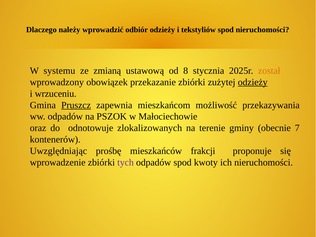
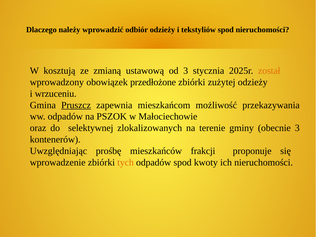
systemu: systemu -> kosztują (59, 71)
od 8: 8 -> 3 (186, 71)
przekazanie: przekazanie -> przedłożone (153, 82)
odzieży underline: present -> none (253, 82)
odnotowuje: odnotowuje -> selektywnej (91, 128)
obecnie 7: 7 -> 3 (297, 128)
tych colour: purple -> orange (126, 162)
